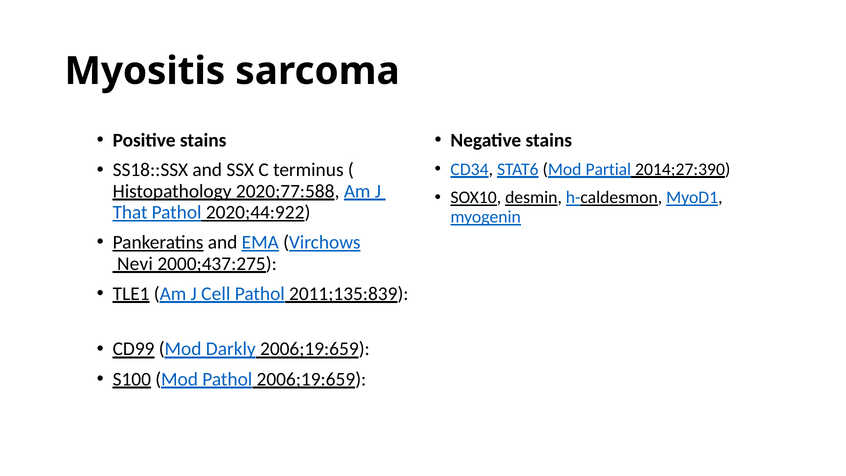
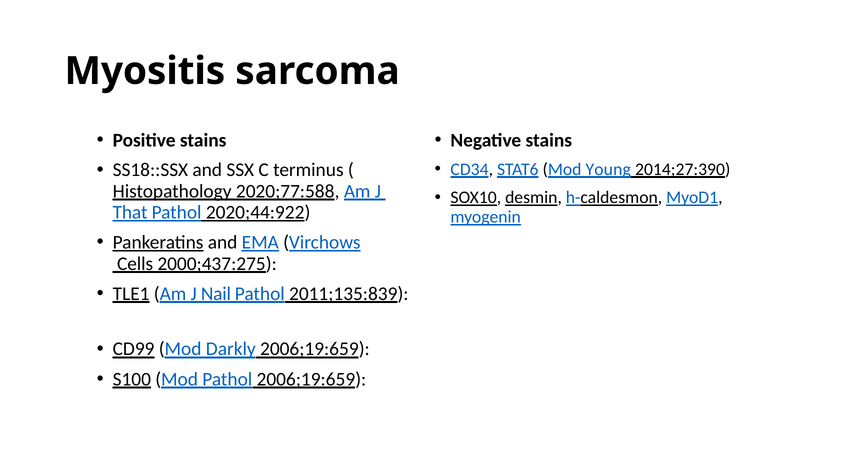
Partial: Partial -> Young (608, 169)
Nevi: Nevi -> Cells (135, 264)
Cell: Cell -> Nail (216, 294)
